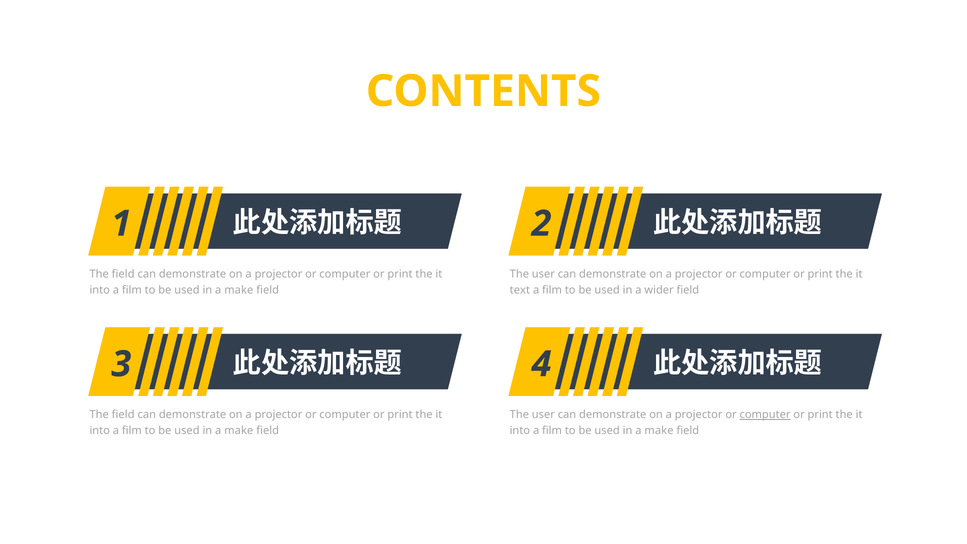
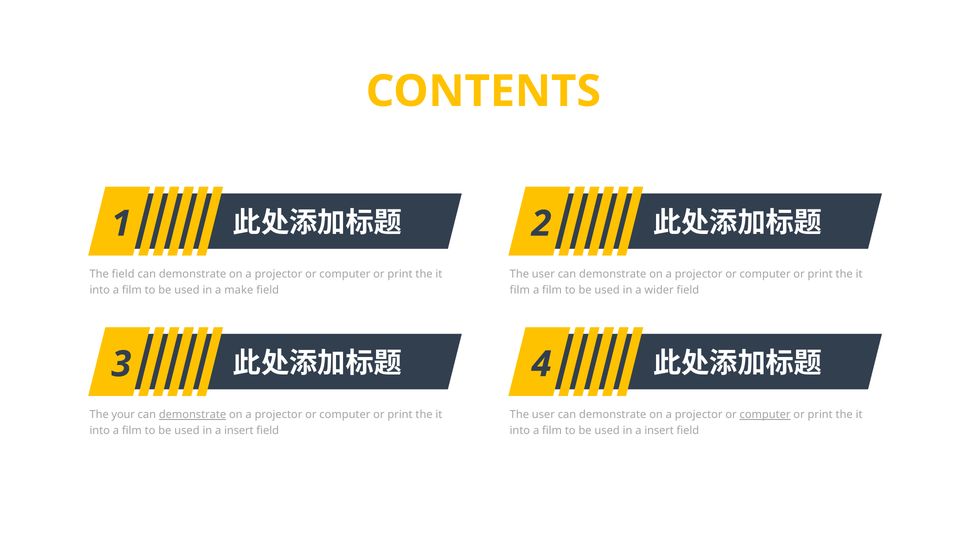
text: text -> film (520, 290)
field: field -> your (123, 415)
demonstrate underline: none -> present (193, 415)
make: make -> insert (239, 431)
make: make -> insert (659, 431)
